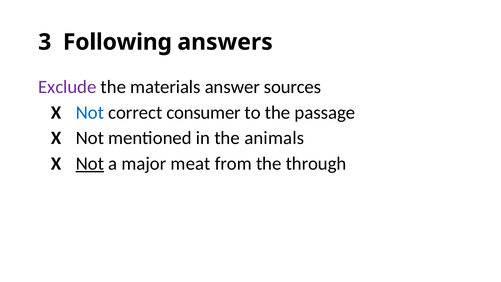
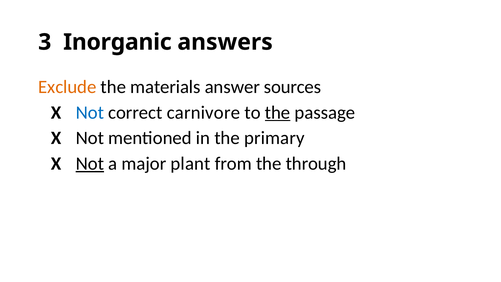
Following: Following -> Inorganic (117, 42)
Exclude colour: purple -> orange (67, 87)
consumer: consumer -> carnivore (203, 112)
the underline: none -> present (278, 112)
animals: animals -> primary (274, 138)
meat: meat -> plant (191, 163)
